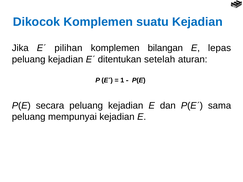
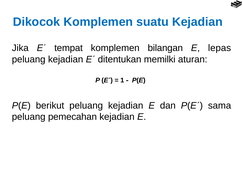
pilihan: pilihan -> tempat (69, 48)
setelah: setelah -> memilki (160, 59)
secara: secara -> berikut (50, 106)
mempunyai: mempunyai -> pemecahan (72, 117)
